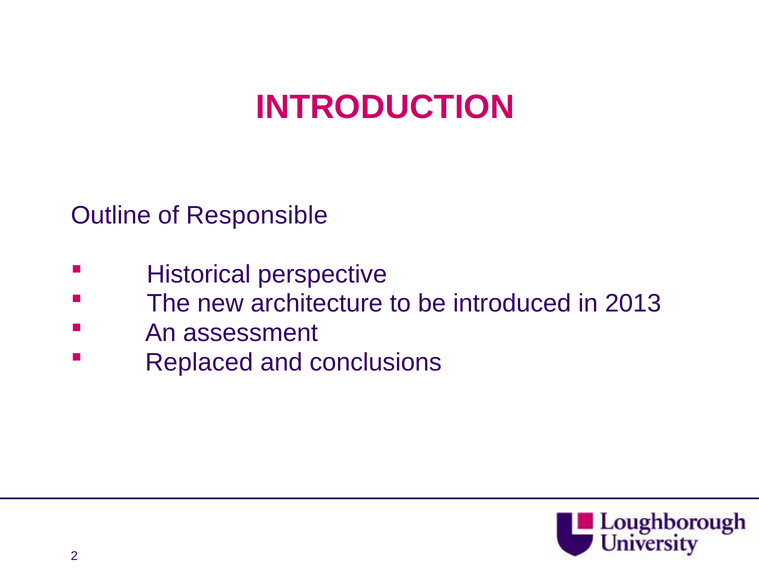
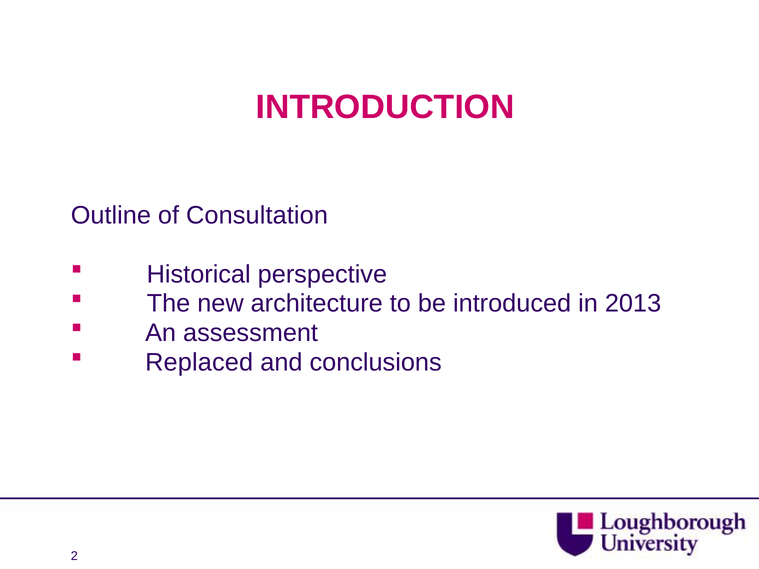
Responsible: Responsible -> Consultation (257, 216)
